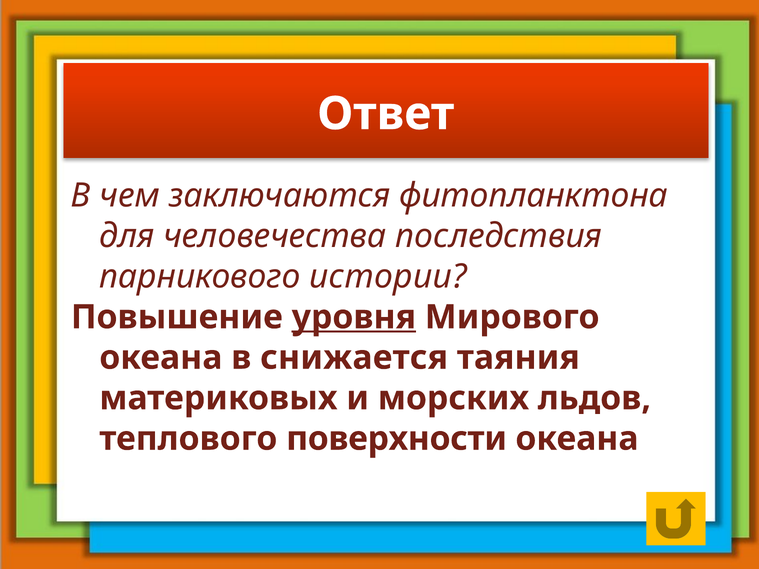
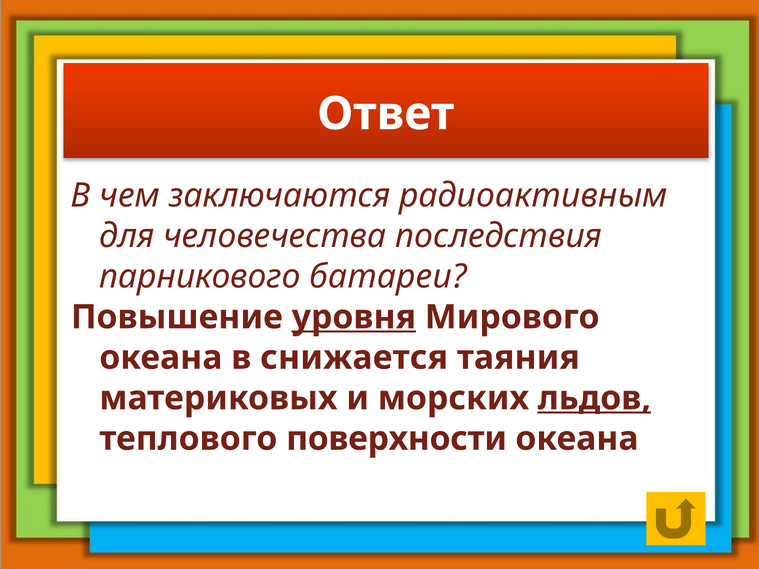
фитопланктона: фитопланктона -> радиоактивным (533, 196)
истории: истории -> батареи (388, 277)
льдов underline: none -> present (594, 398)
